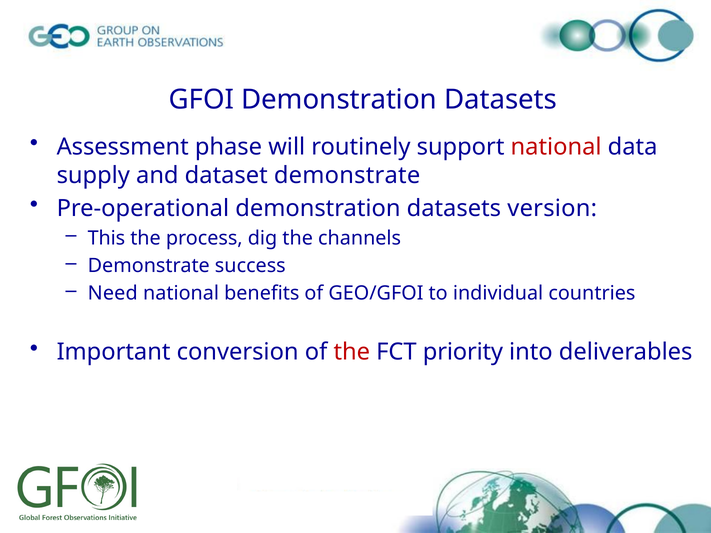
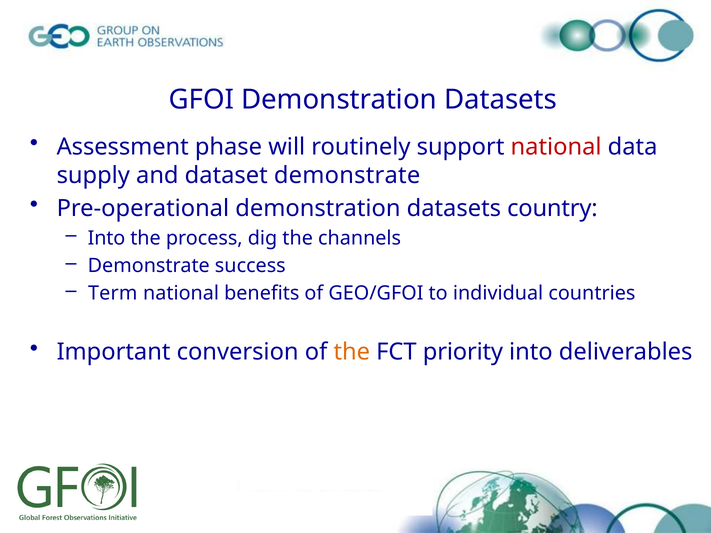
version: version -> country (552, 208)
This: This -> Into (106, 238)
Need: Need -> Term (113, 293)
the colour: red -> orange (352, 352)
